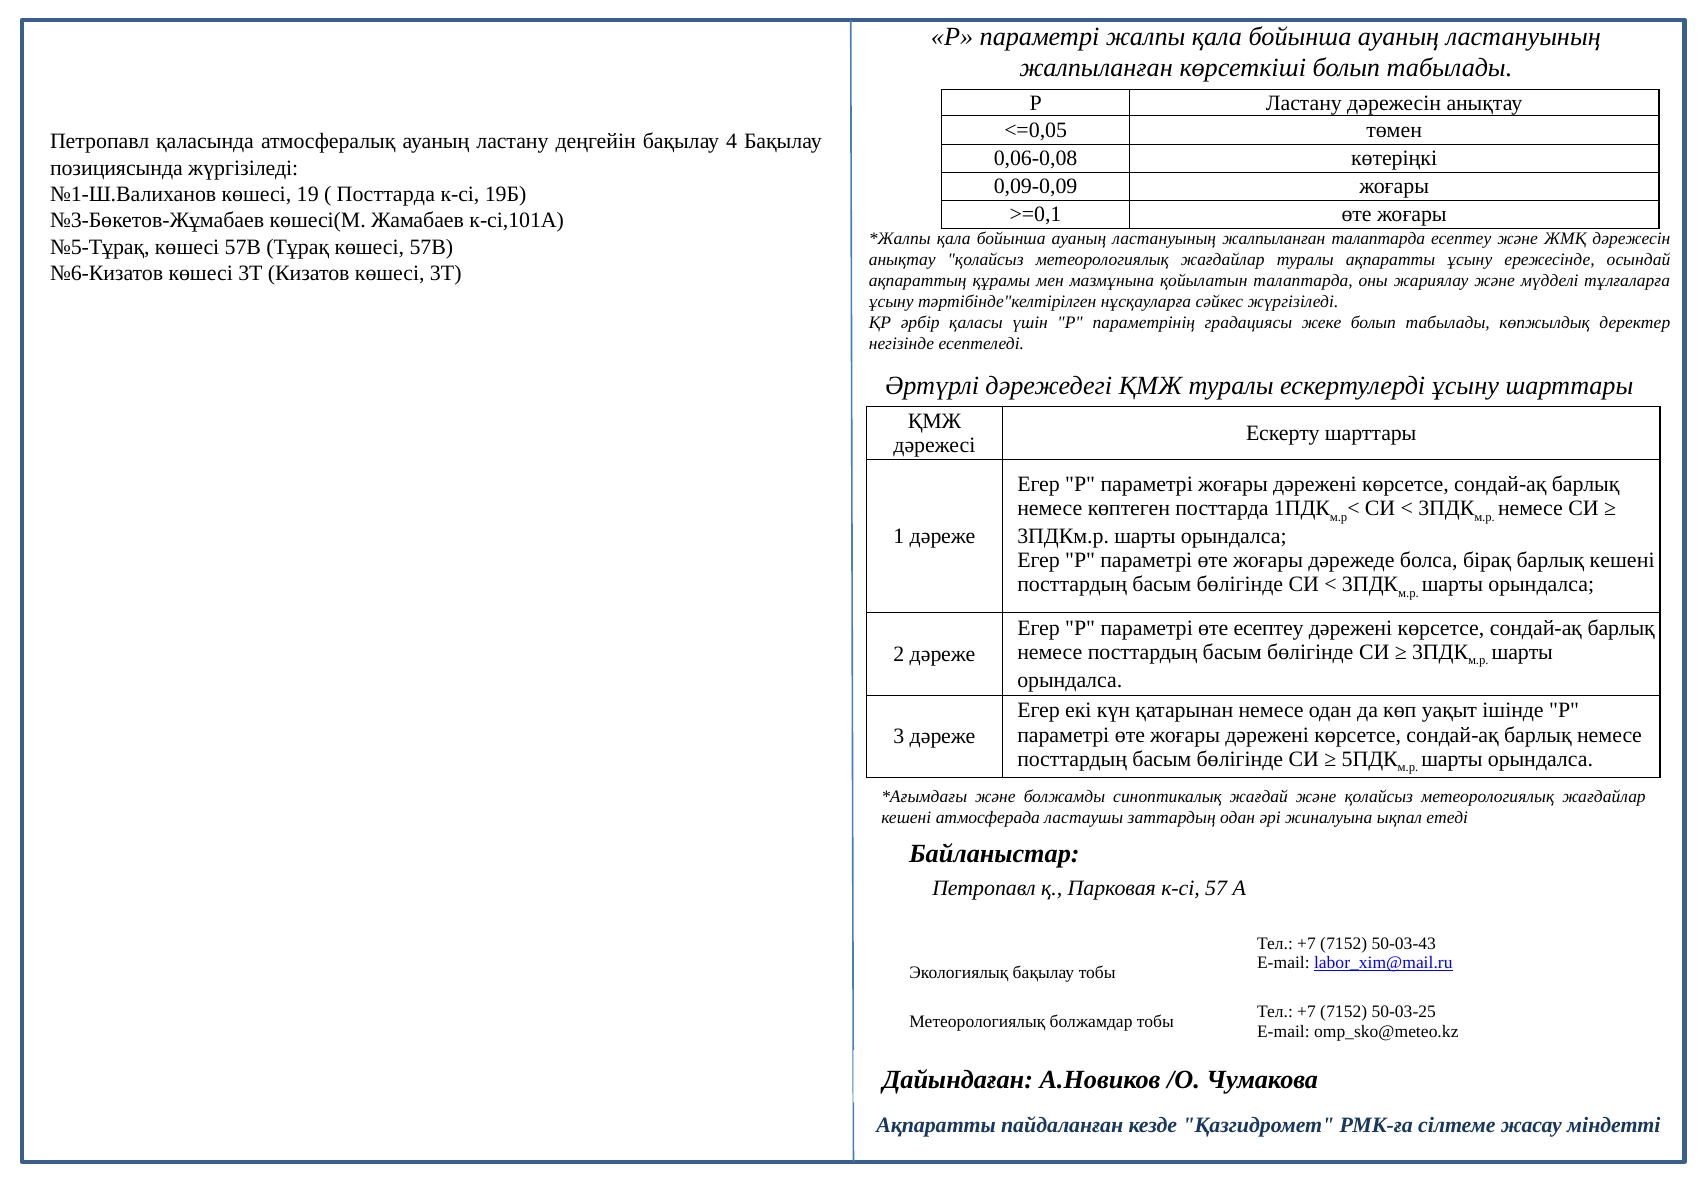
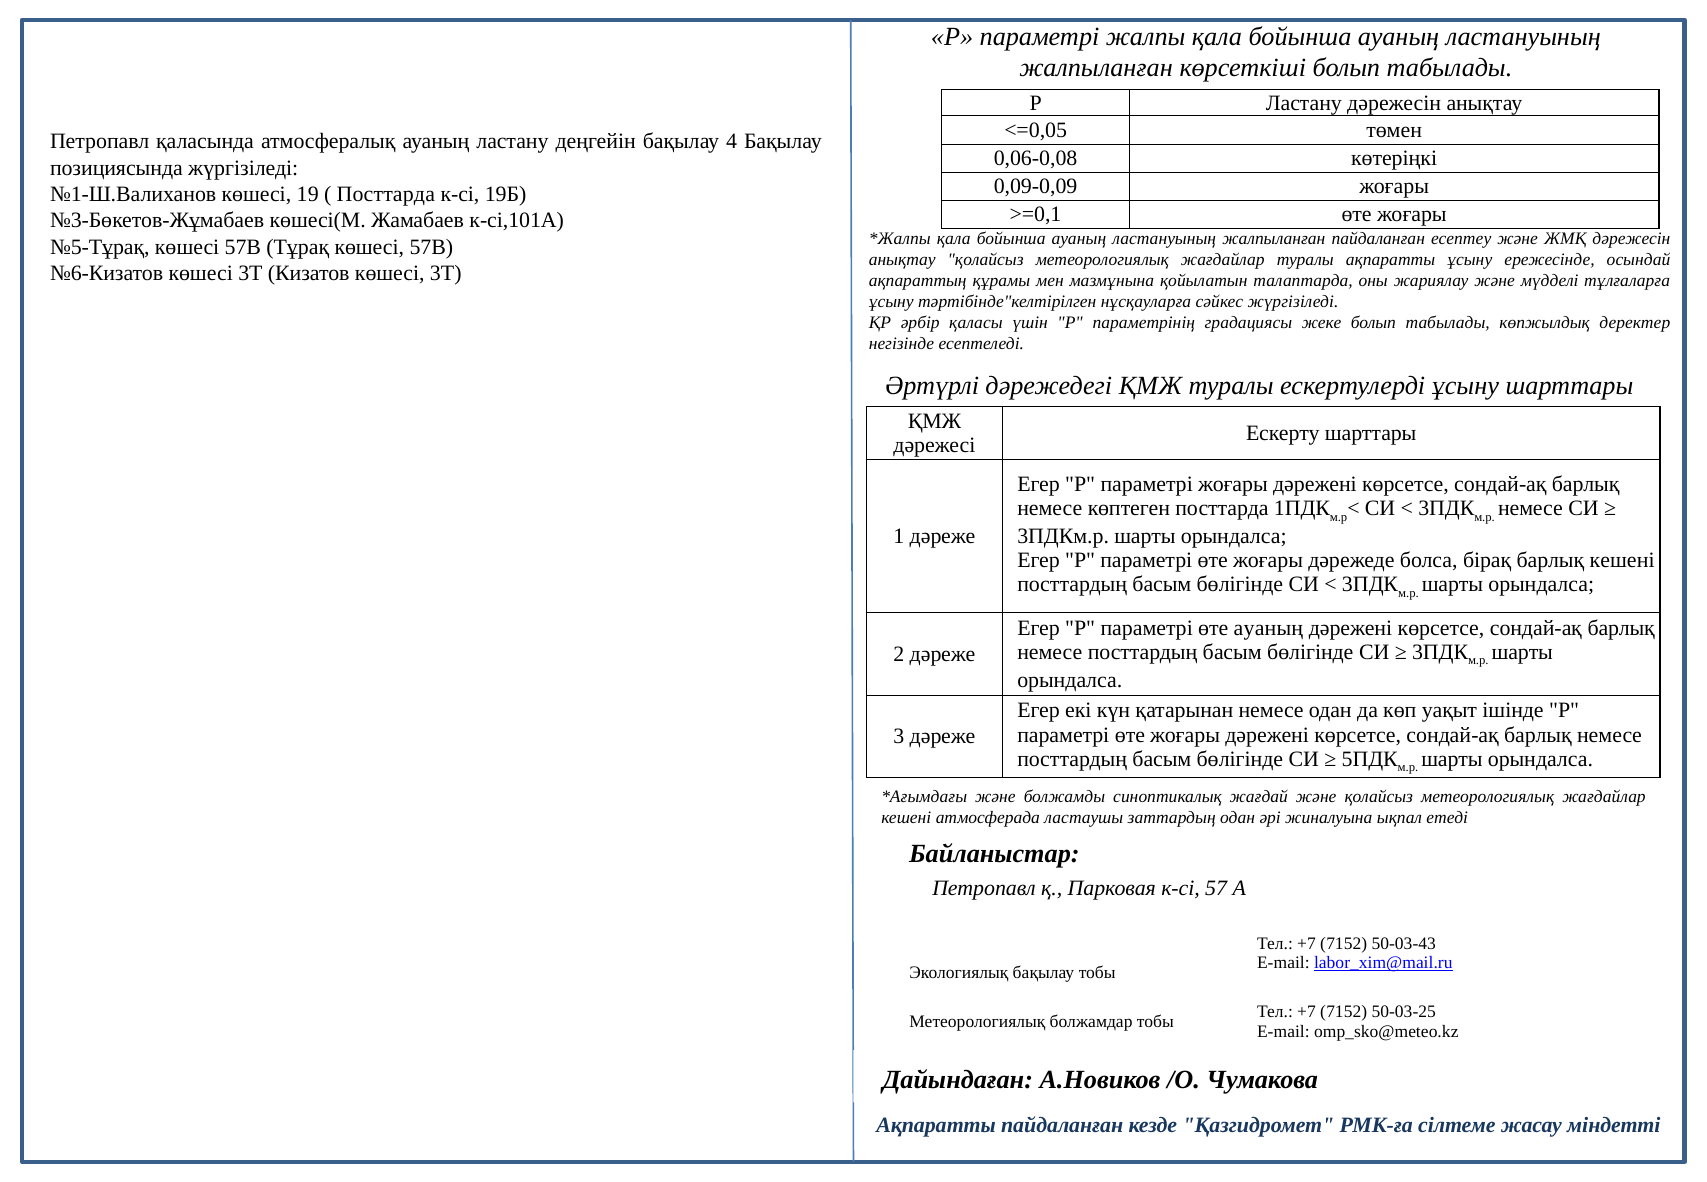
жалпыланған талаптарда: талаптарда -> пайдаланған (1378, 238)
өте есептеу: есептеу -> ауаның (1268, 628)
